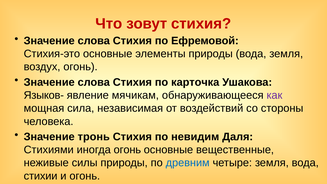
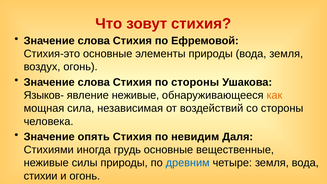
по карточка: карточка -> стороны (195, 82)
явление мячикам: мячикам -> неживые (135, 95)
как colour: purple -> orange (274, 95)
тронь: тронь -> опять (94, 137)
иногда огонь: огонь -> грудь (127, 150)
